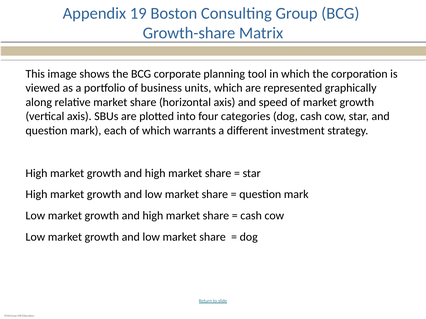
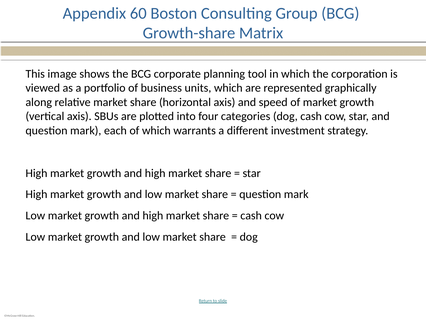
19: 19 -> 60 (138, 13)
